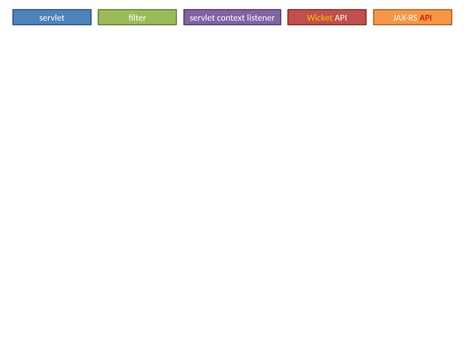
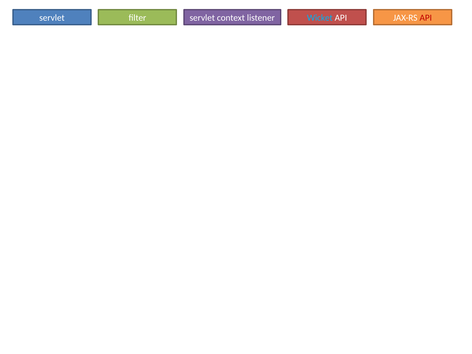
Wicket colour: yellow -> light blue (320, 18)
